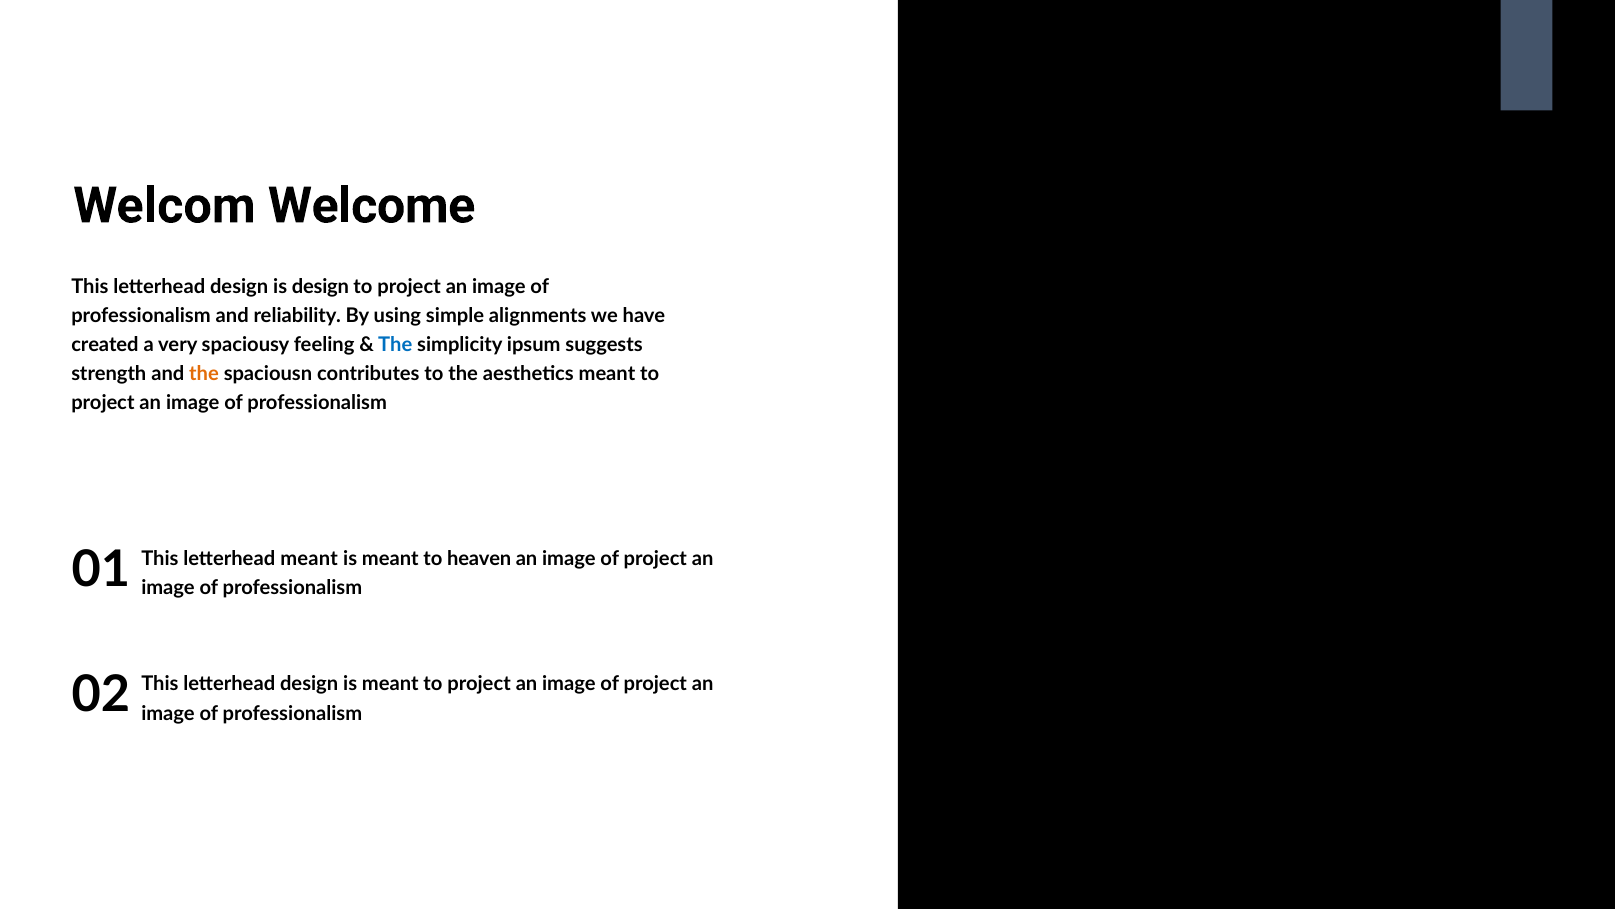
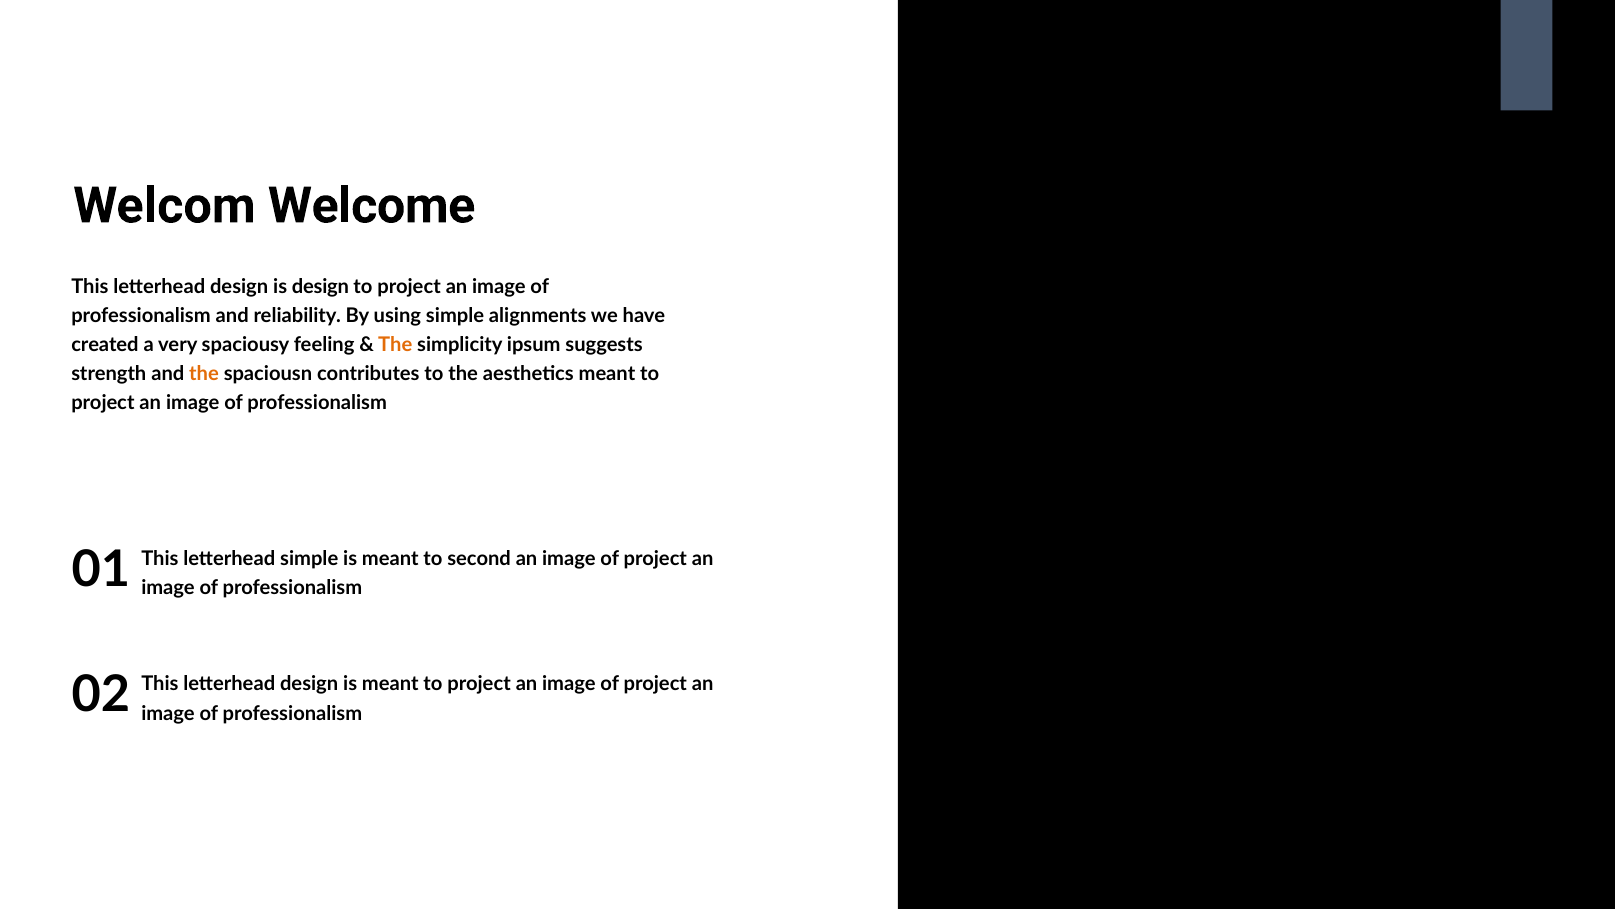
The colour: blue -> orange (395, 344)
letterhead meant: meant -> simple (309, 559)
heaven: heaven -> second (479, 559)
